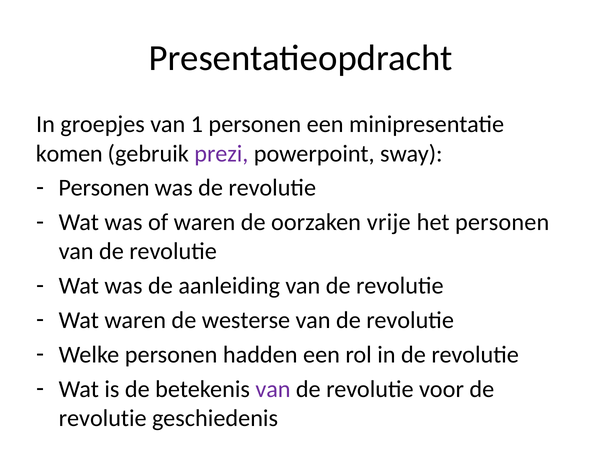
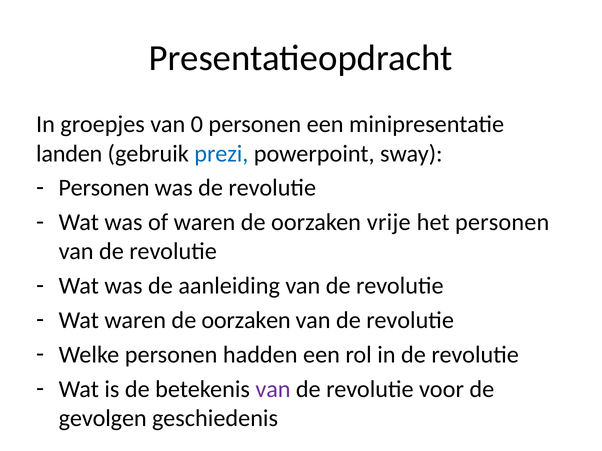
1: 1 -> 0 (197, 125)
komen: komen -> landen (69, 154)
prezi colour: purple -> blue (221, 154)
Wat waren de westerse: westerse -> oorzaken (246, 321)
revolutie: revolutie -> gevolgen (103, 419)
